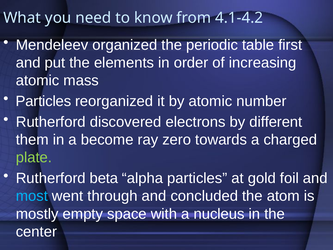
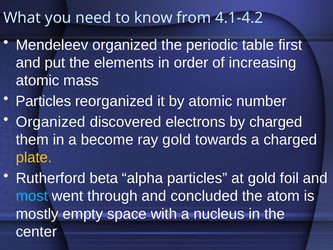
Rutherford: Rutherford -> Organized (51, 122)
by different: different -> charged (276, 122)
ray zero: zero -> gold (177, 140)
plate colour: light green -> yellow (34, 157)
